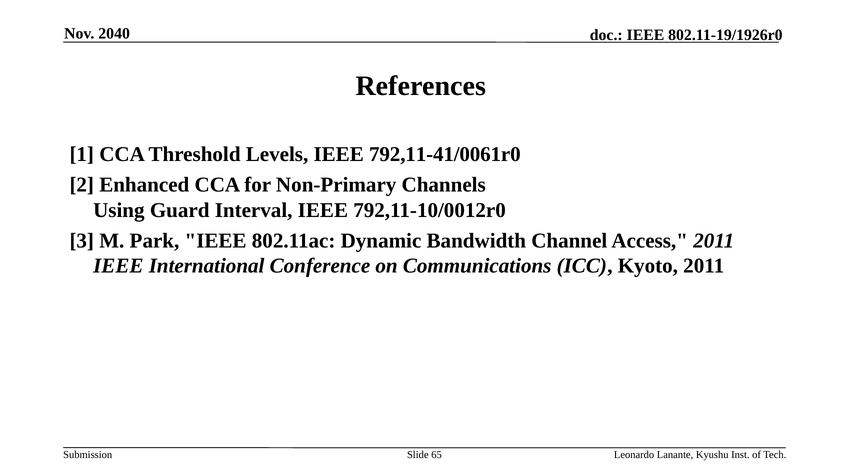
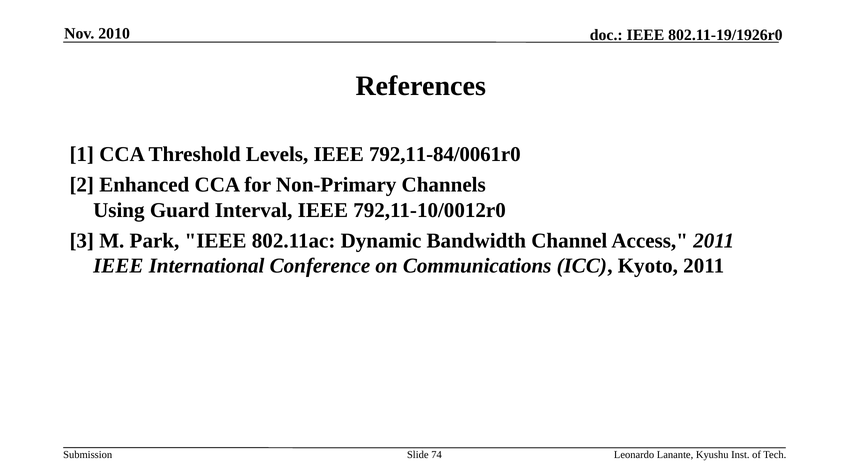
2040: 2040 -> 2010 (114, 33)
792,11-41/0061r0: 792,11-41/0061r0 -> 792,11-84/0061r0 (445, 154)
65: 65 -> 74 (437, 454)
